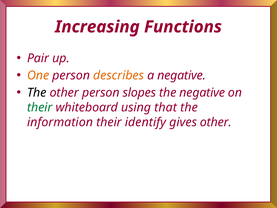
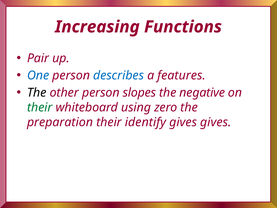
One colour: orange -> blue (38, 75)
describes colour: orange -> blue (119, 75)
a negative: negative -> features (181, 75)
that: that -> zero (166, 107)
information: information -> preparation (60, 122)
gives other: other -> gives (216, 122)
